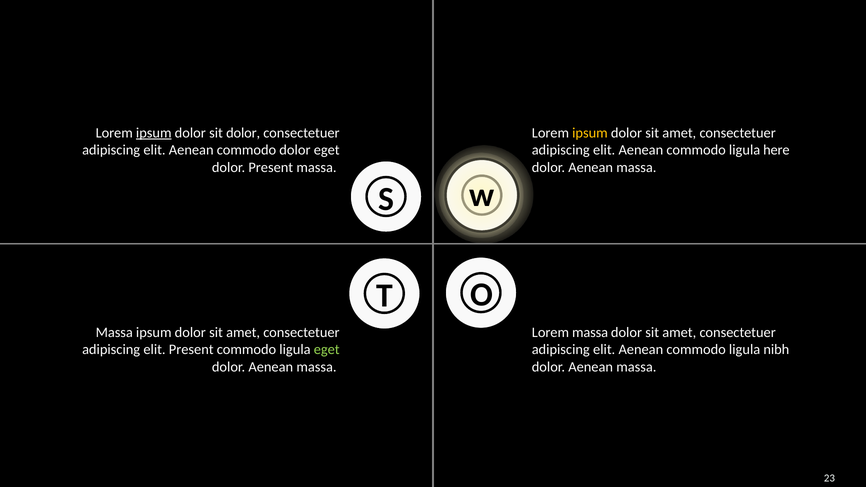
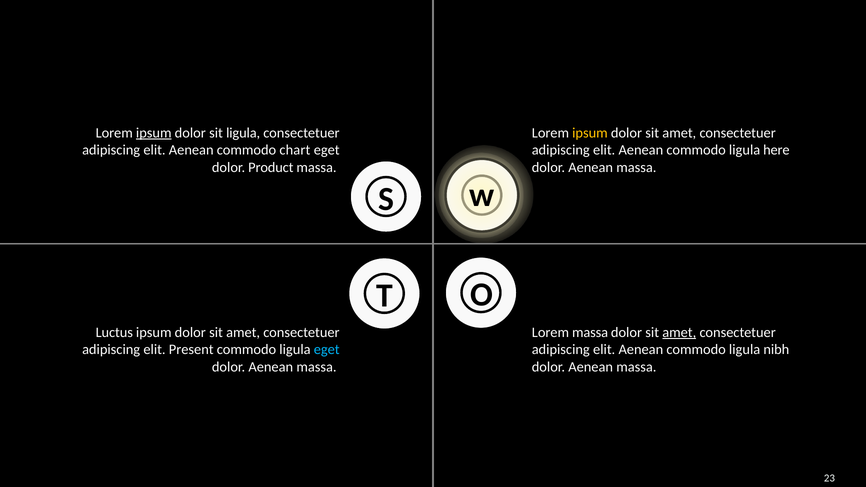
sit dolor: dolor -> ligula (243, 133)
commodo dolor: dolor -> chart (295, 150)
dolor Present: Present -> Product (271, 167)
Massa: Massa -> Luctus (114, 332)
amet underline: none -> present (679, 332)
eget colour: light green -> light blue (327, 350)
